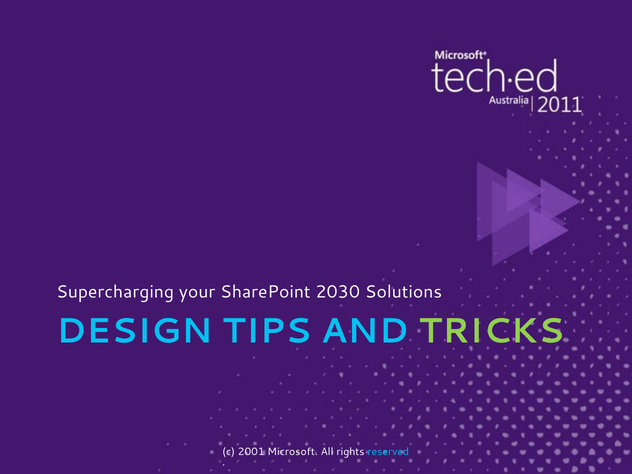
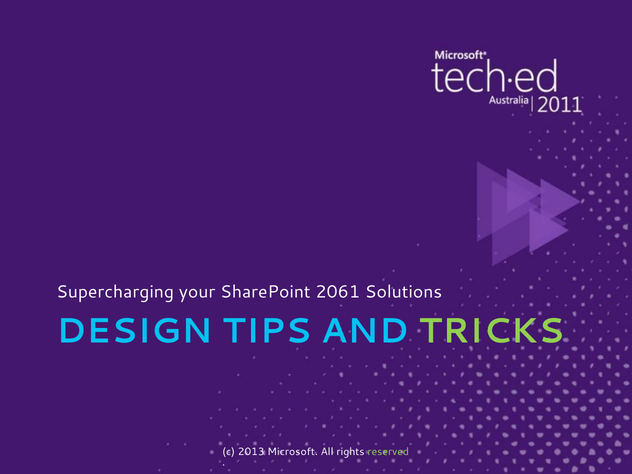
2030: 2030 -> 2061 (338, 292)
2001: 2001 -> 2013 (251, 452)
reserved colour: light blue -> light green (388, 452)
